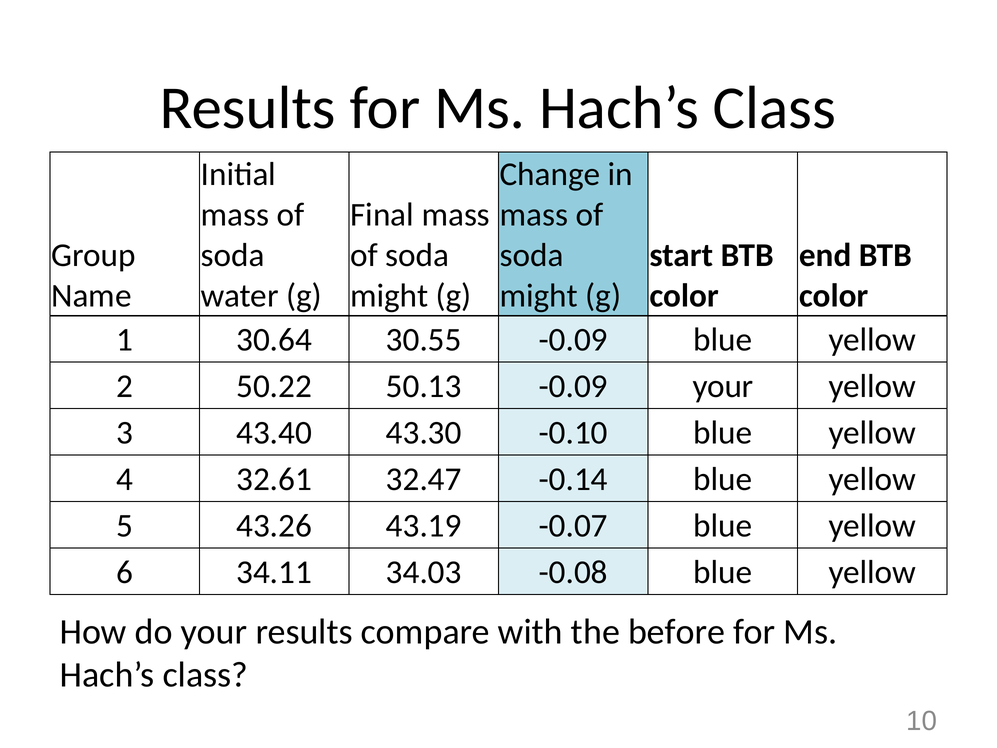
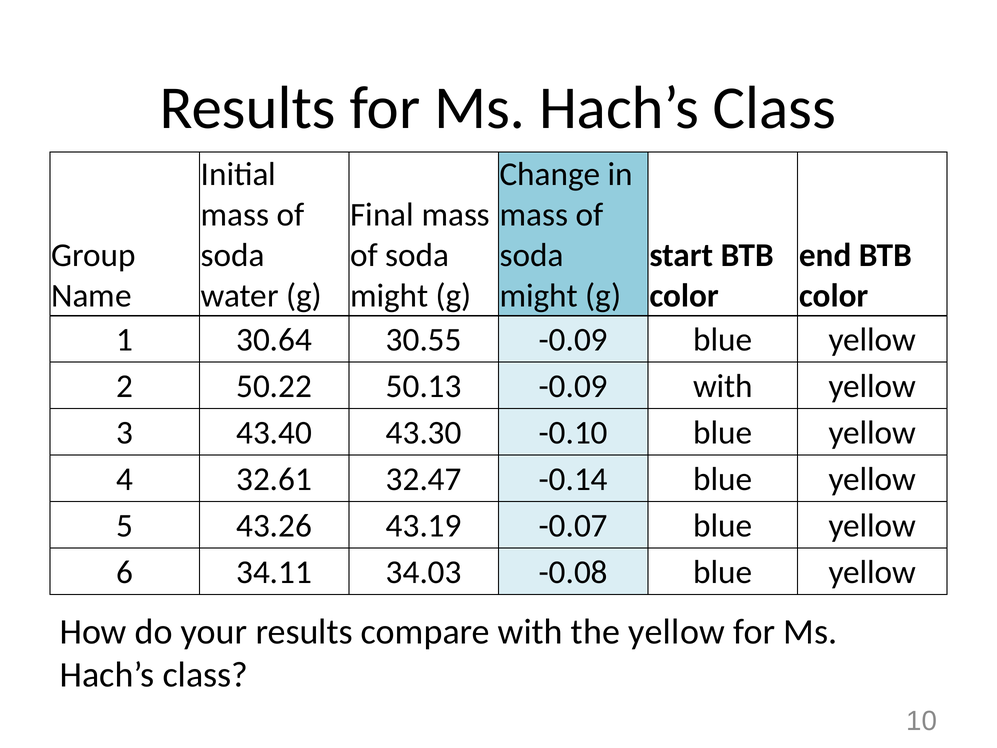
-0.09 your: your -> with (723, 386)
the before: before -> yellow (677, 632)
